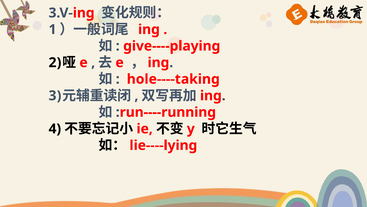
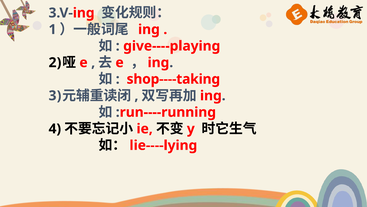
hole----taking: hole----taking -> shop----taking (173, 79)
